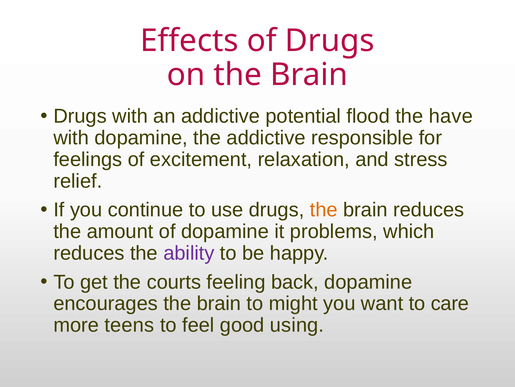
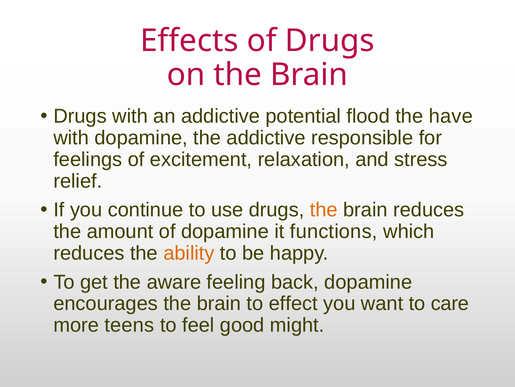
problems: problems -> functions (334, 231)
ability colour: purple -> orange (189, 253)
courts: courts -> aware (174, 282)
might: might -> effect (293, 303)
using: using -> might (297, 325)
